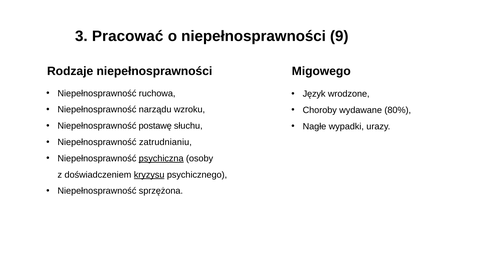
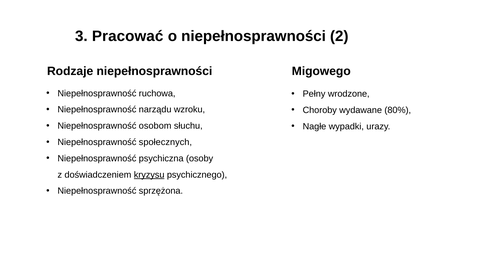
9: 9 -> 2 (339, 36)
Język: Język -> Pełny (314, 94)
postawę: postawę -> osobom (155, 126)
zatrudnianiu: zatrudnianiu -> społecznych (165, 142)
psychiczna underline: present -> none (161, 159)
